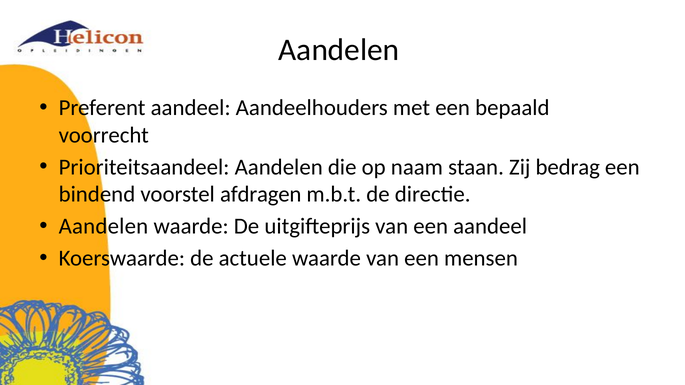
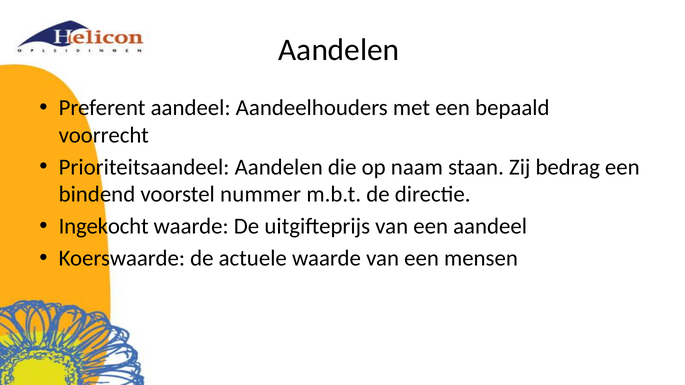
afdragen: afdragen -> nummer (261, 195)
Aandelen: Aandelen -> Ingekocht (104, 227)
